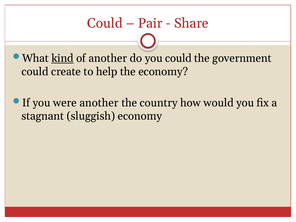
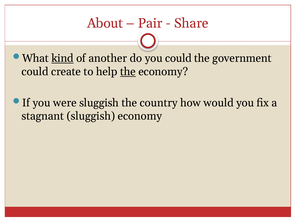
Could: Could -> About (105, 23)
the underline: none -> present (128, 72)
were another: another -> sluggish (99, 103)
